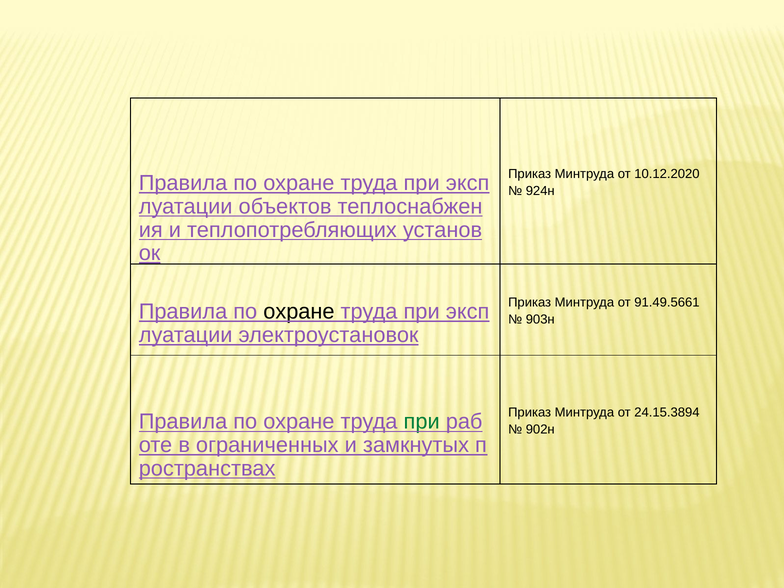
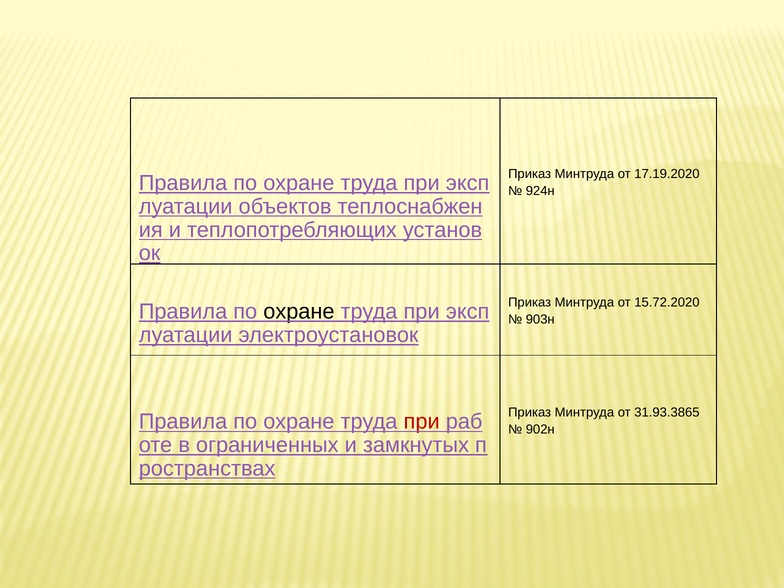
10.12.2020: 10.12.2020 -> 17.19.2020 (667, 174)
91.49.5661: 91.49.5661 -> 15.72.2020 (667, 303)
24.15.3894: 24.15.3894 -> 31.93.3865 (667, 412)
при colour: green -> red (422, 422)
